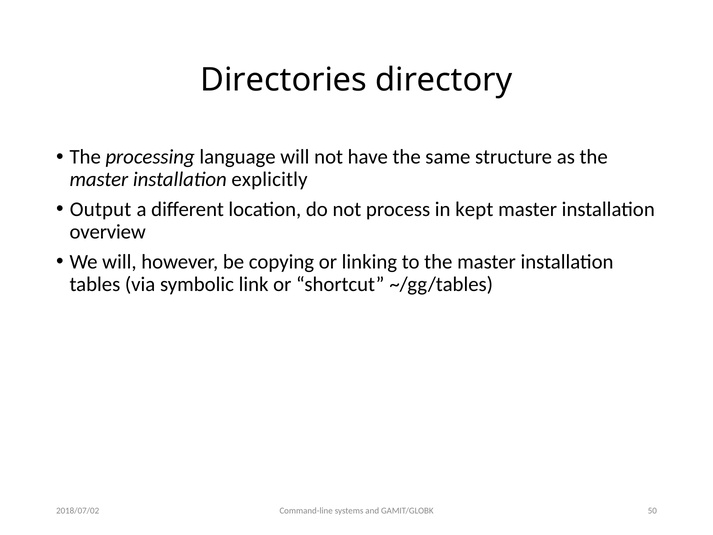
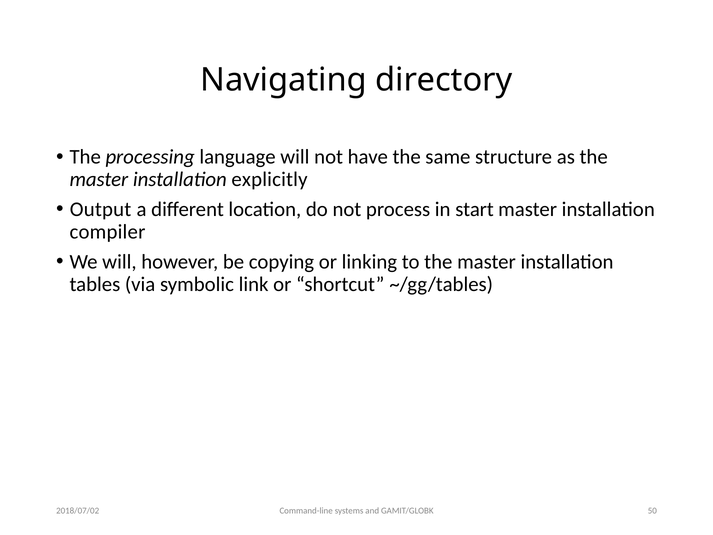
Directories: Directories -> Navigating (284, 80)
kept: kept -> start (474, 209)
overview: overview -> compiler (107, 232)
